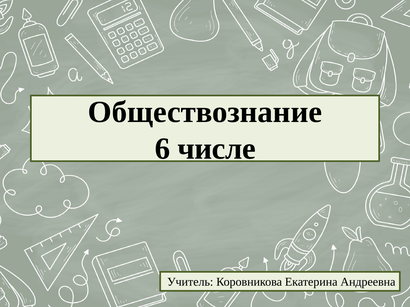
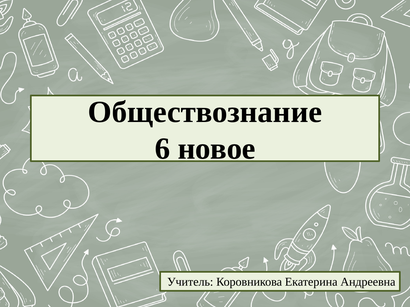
числе: числе -> новое (217, 149)
